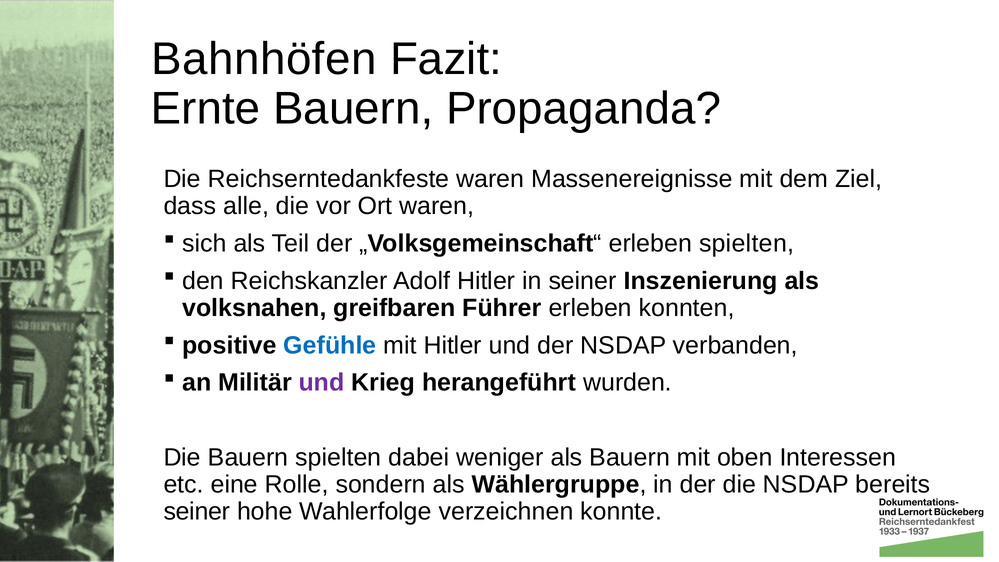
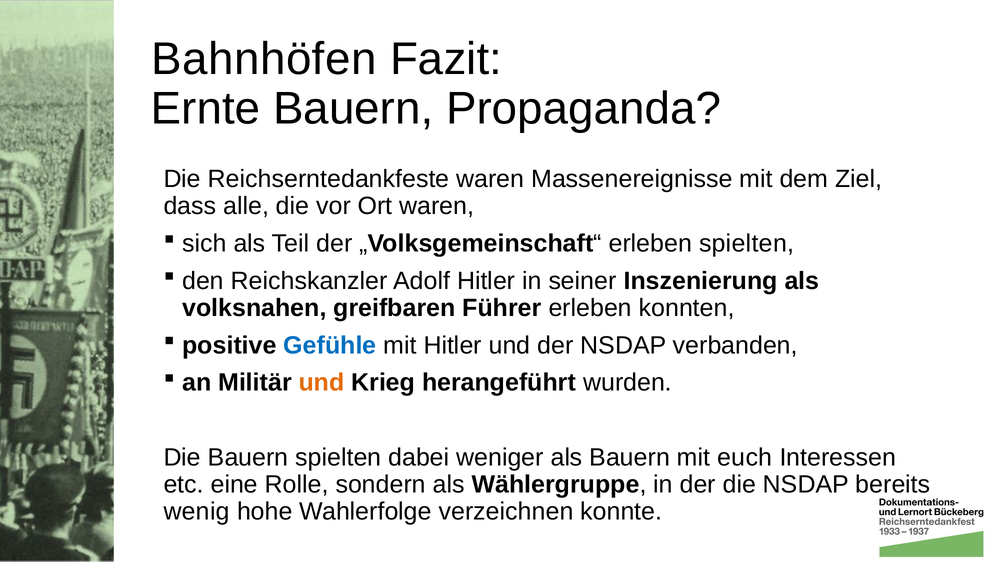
und colour: purple -> orange (322, 383)
oben: oben -> euch (745, 457)
seiner: seiner -> wenig (197, 511)
